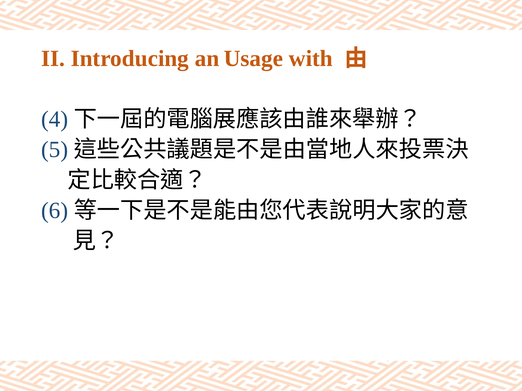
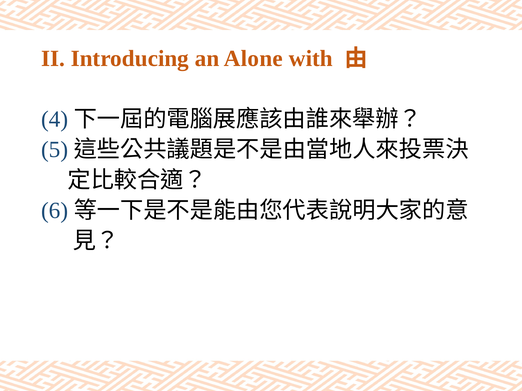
Usage: Usage -> Alone (253, 59)
